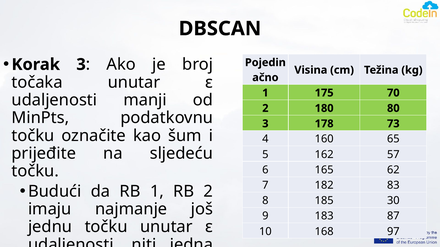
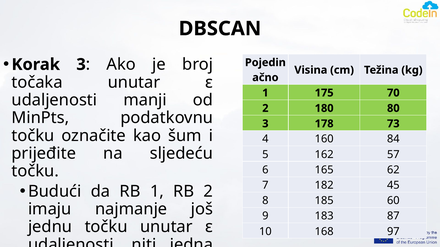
65: 65 -> 84 (393, 139)
83: 83 -> 45 (393, 186)
30: 30 -> 60 (393, 201)
